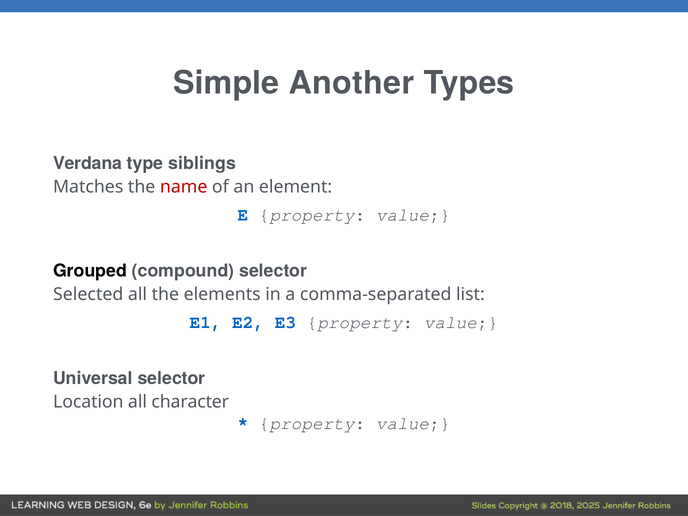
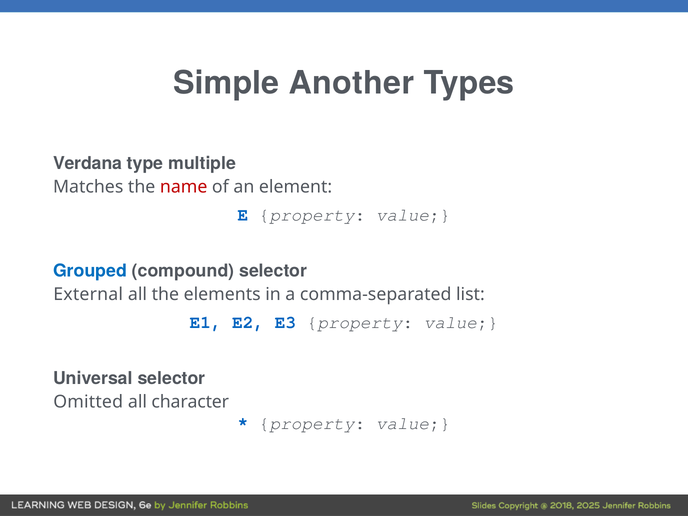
siblings: siblings -> multiple (202, 164)
Grouped colour: black -> blue (90, 271)
Selected: Selected -> External (88, 294)
Location: Location -> Omitted (88, 402)
